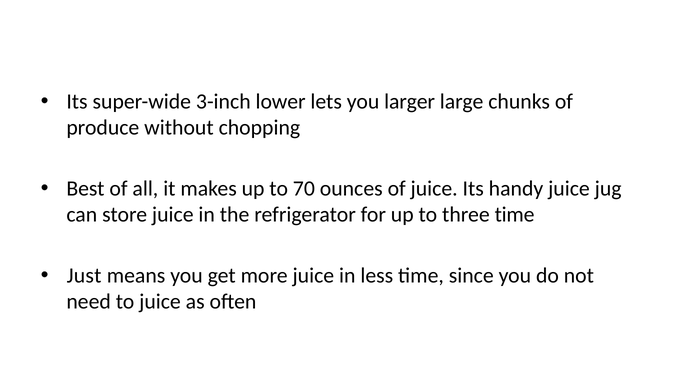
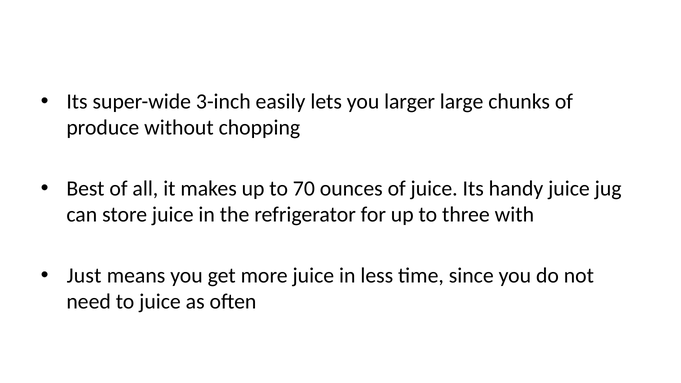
lower: lower -> easily (281, 102)
three time: time -> with (514, 215)
